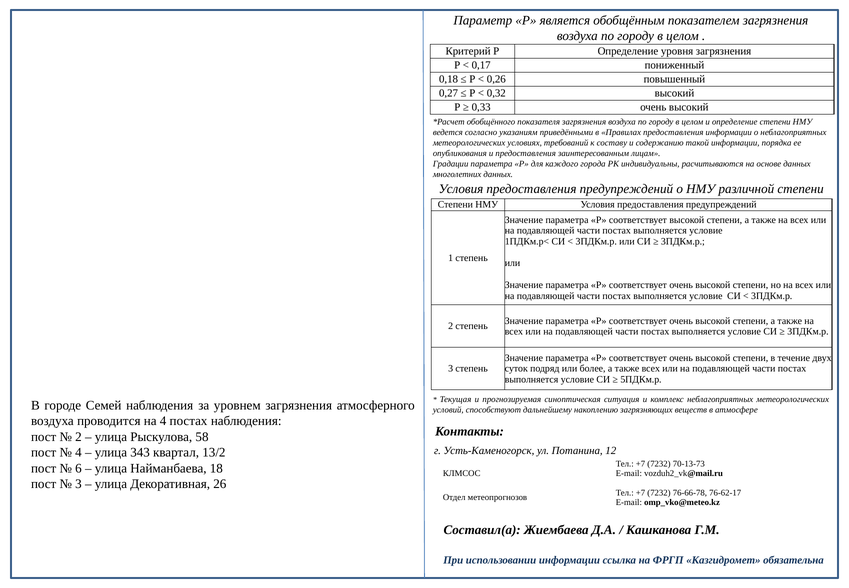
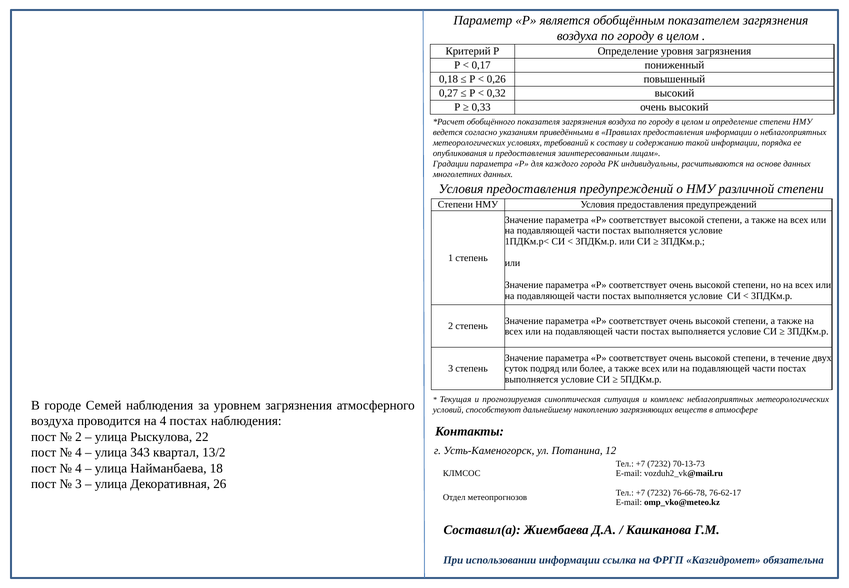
58: 58 -> 22 (202, 437)
6: 6 -> 4 (78, 468)
